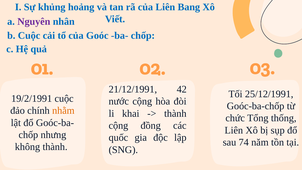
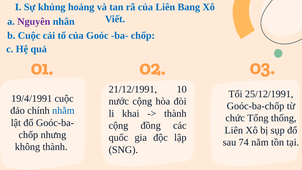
42: 42 -> 10 (182, 89)
19/2/1991: 19/2/1991 -> 19/4/1991 (32, 98)
nhằm colour: orange -> blue (63, 111)
